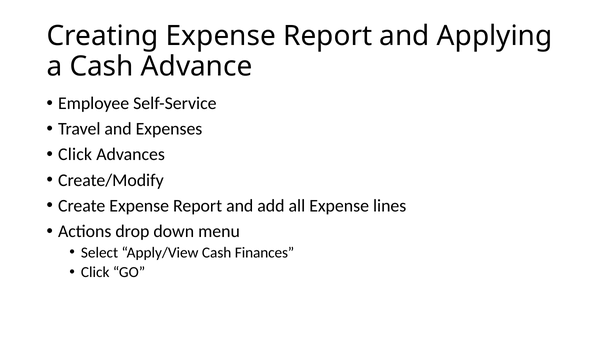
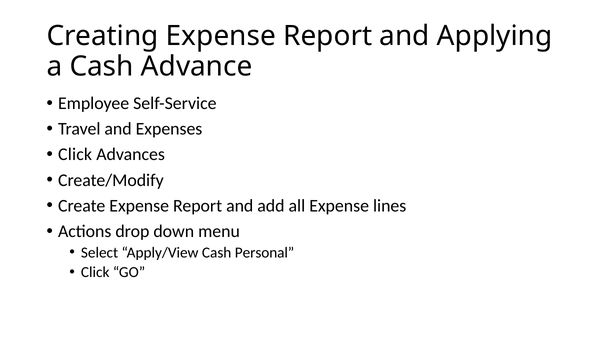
Finances: Finances -> Personal (265, 252)
